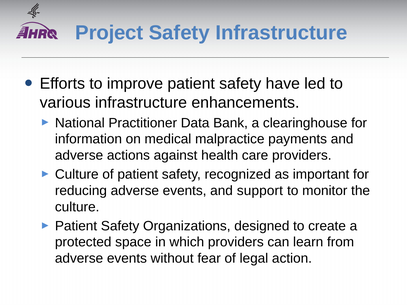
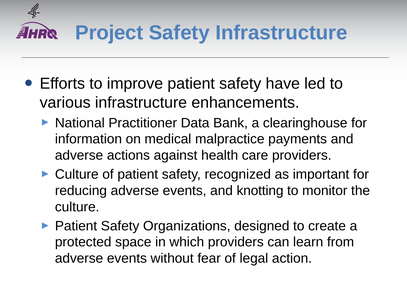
support: support -> knotting (260, 191)
